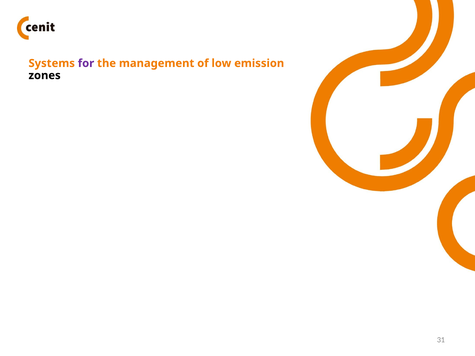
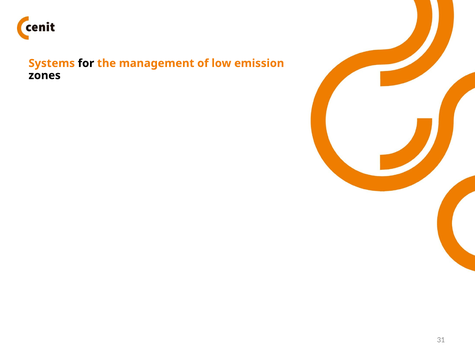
for colour: purple -> black (86, 63)
